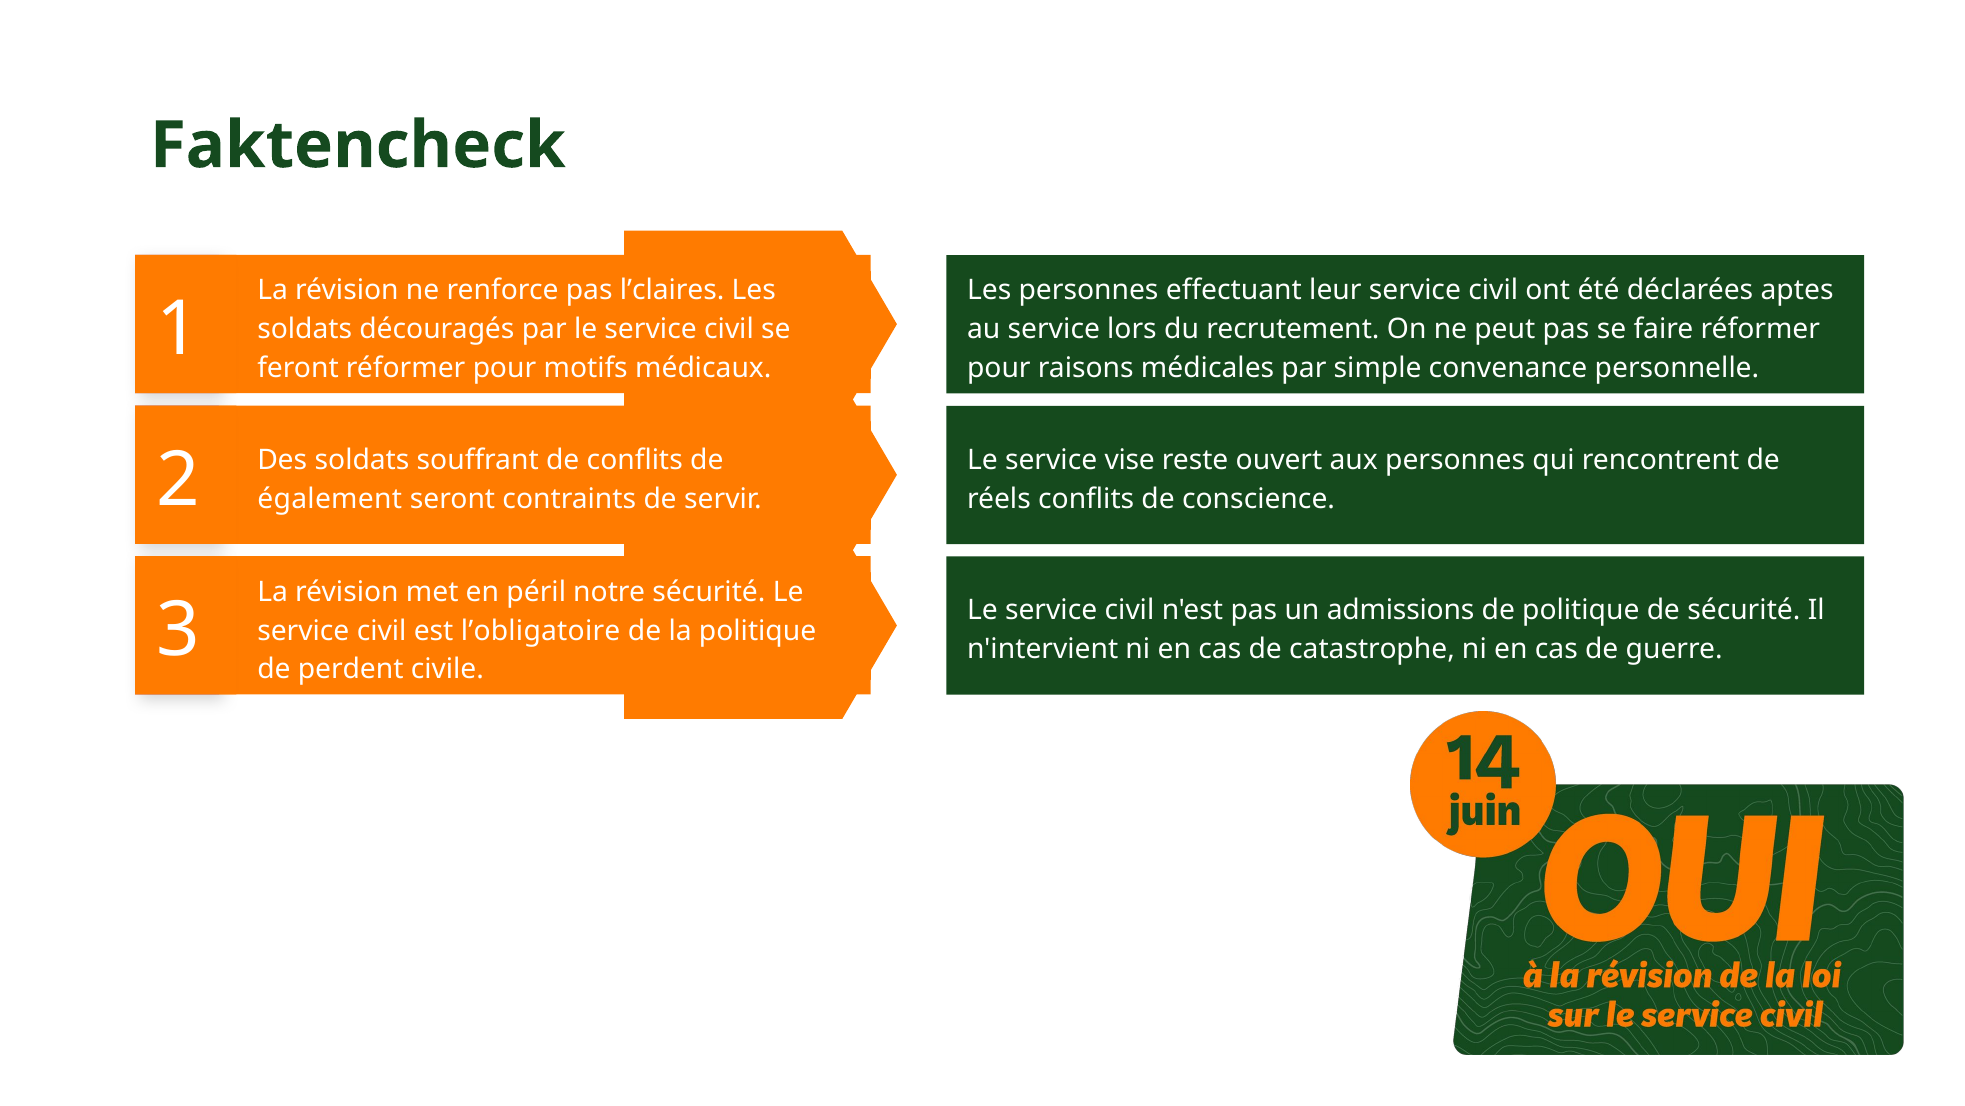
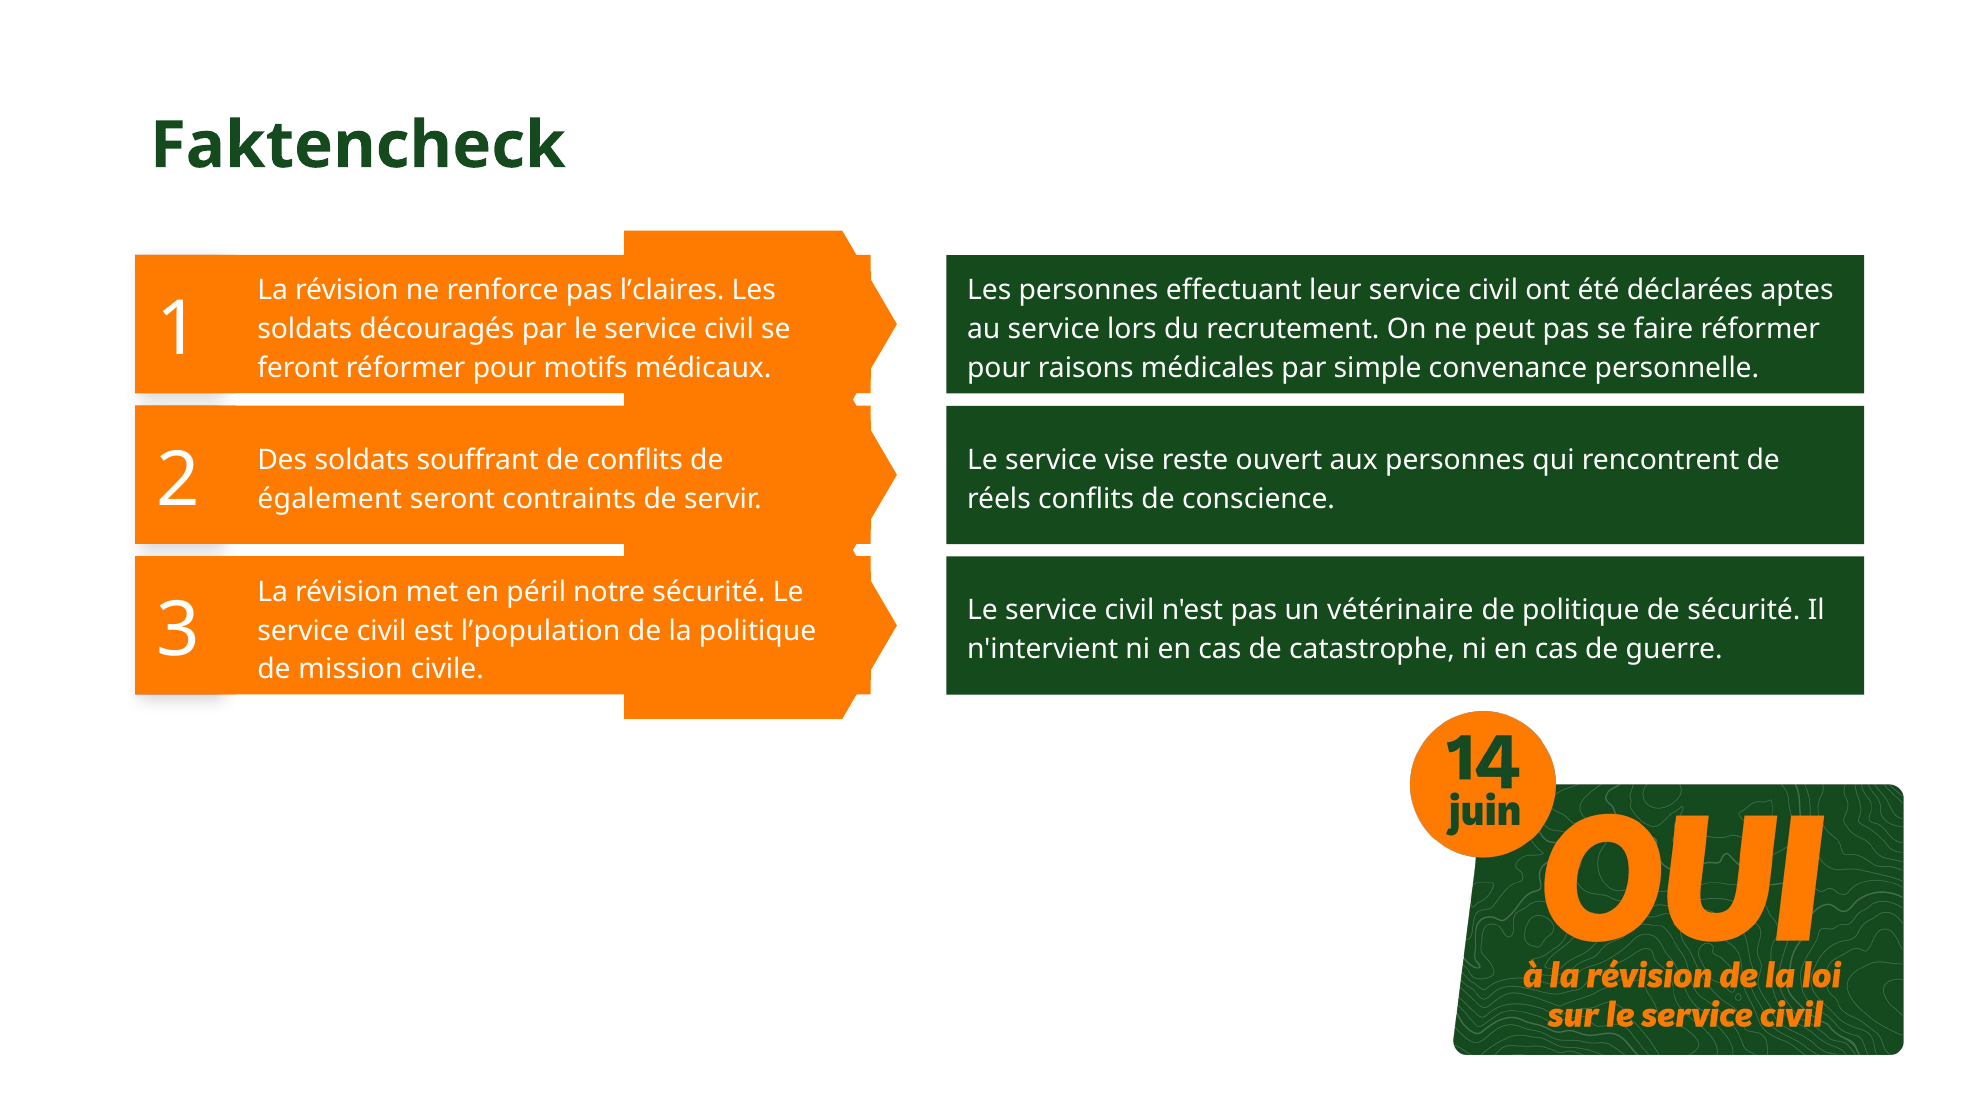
admissions: admissions -> vétérinaire (1400, 610)
l’obligatoire: l’obligatoire -> l’population (541, 630)
perdent: perdent -> mission (350, 669)
